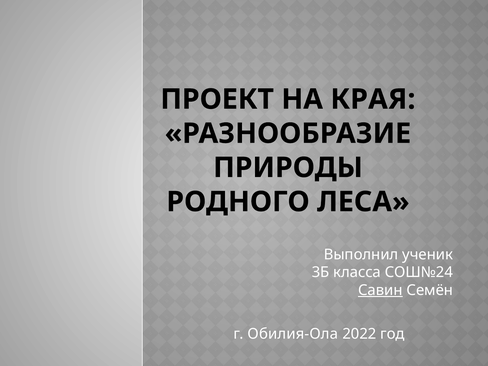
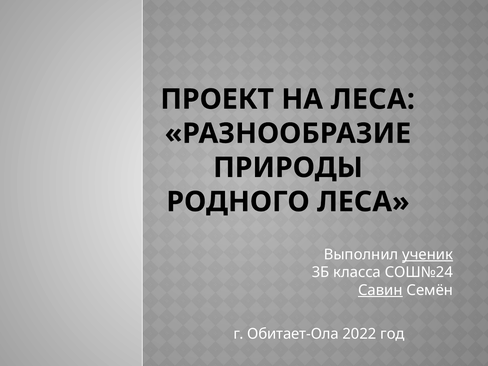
НА КРАЯ: КРАЯ -> ЛЕСА (373, 99)
ученик underline: none -> present (428, 254)
Обилия-Ола: Обилия-Ола -> Обитает-Ола (293, 334)
